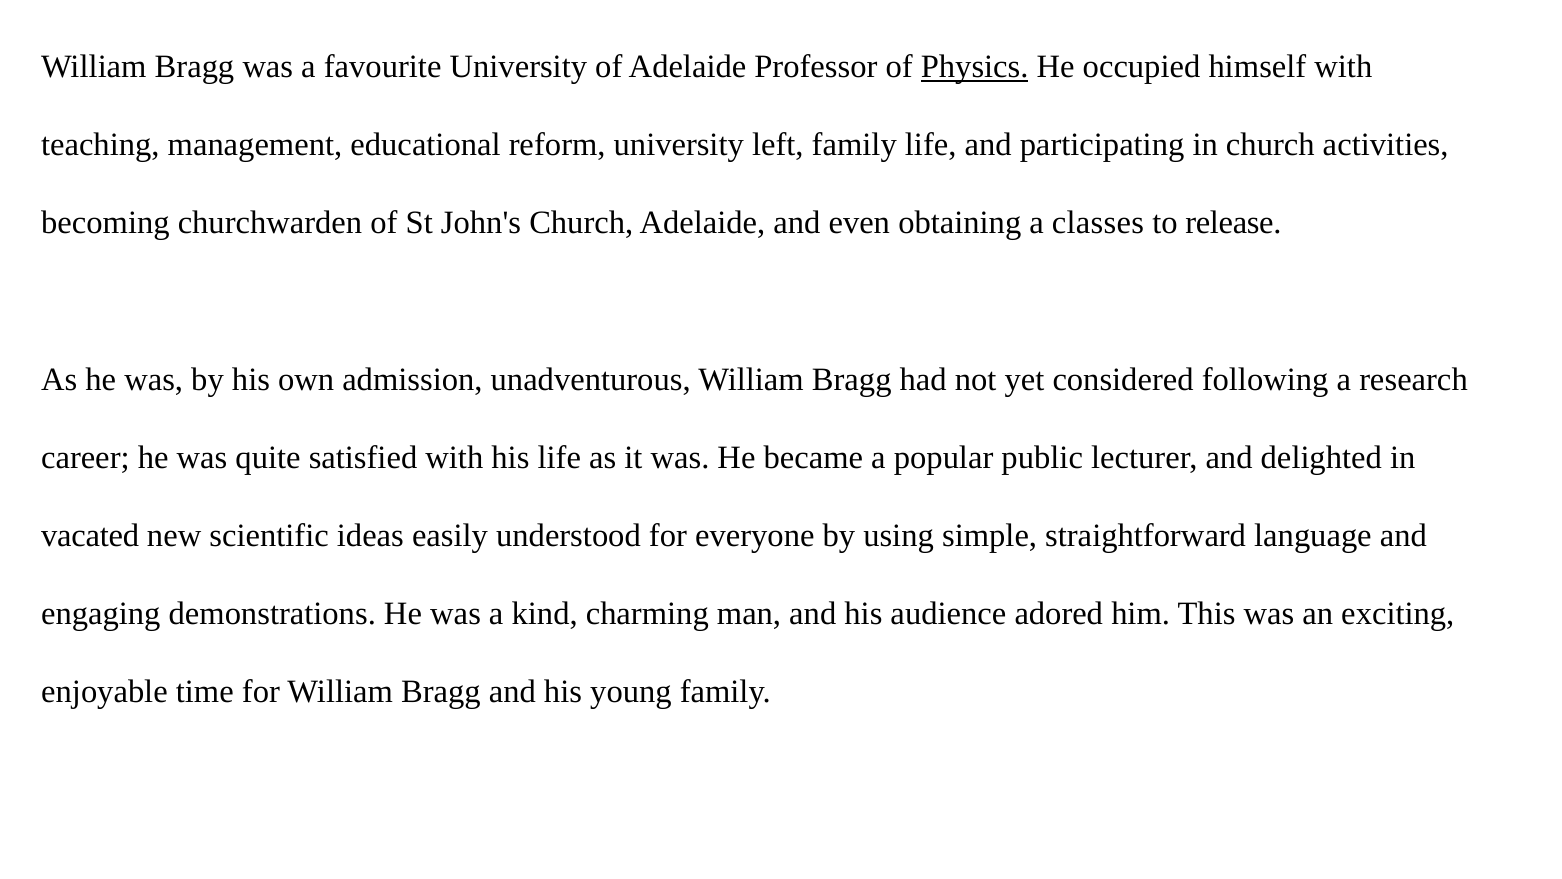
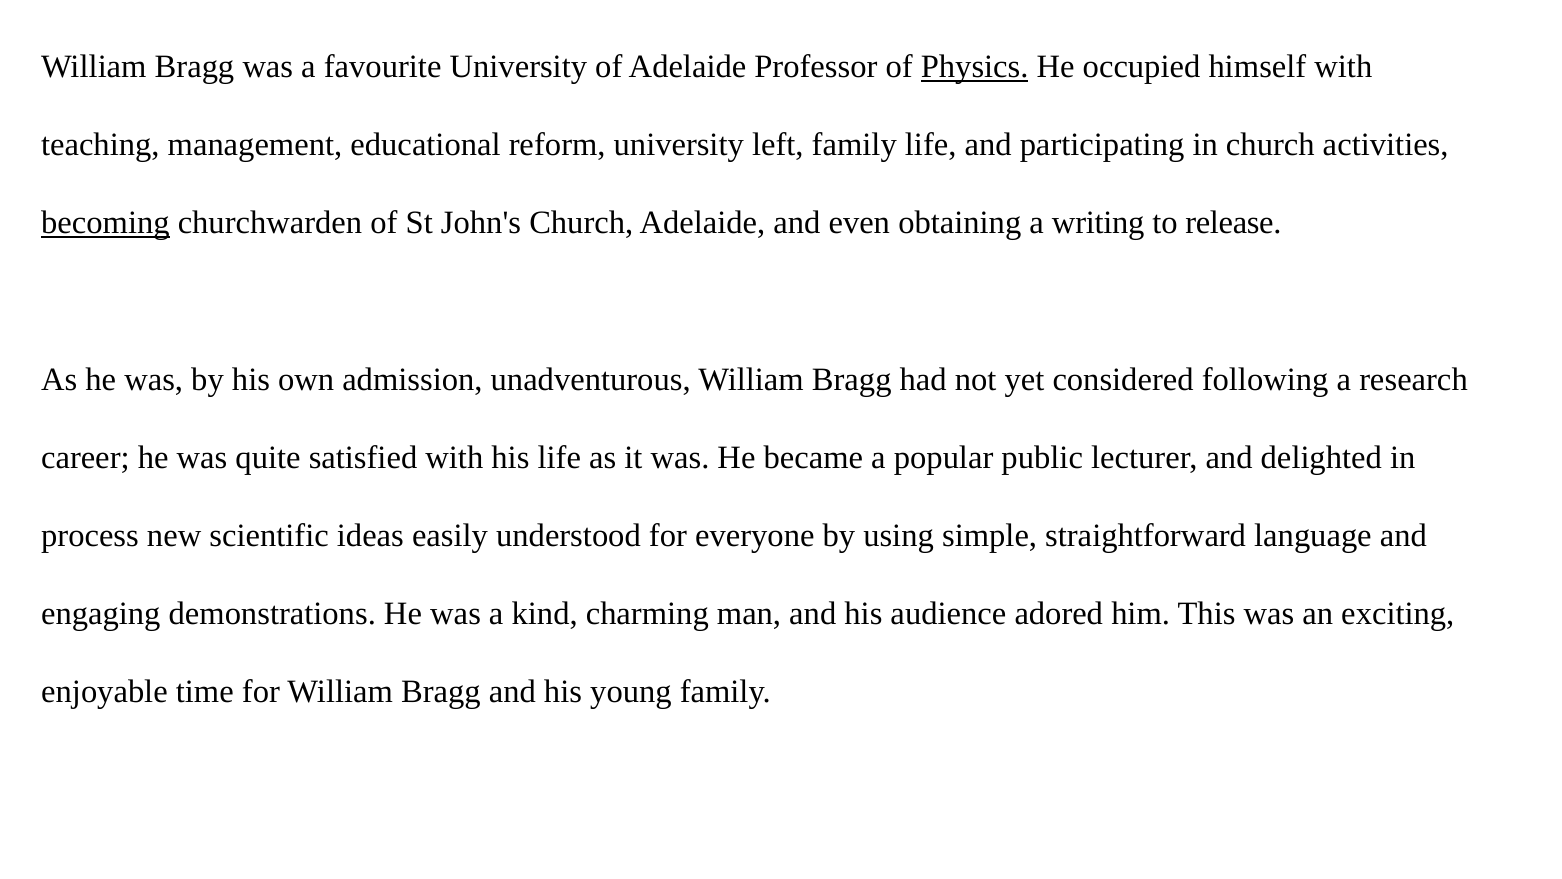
becoming underline: none -> present (105, 223)
classes: classes -> writing (1098, 223)
vacated: vacated -> process (90, 535)
